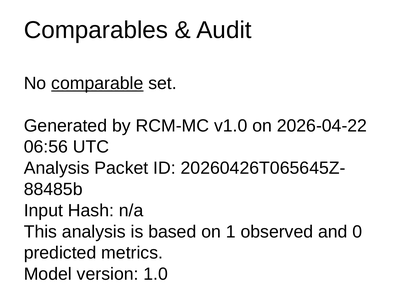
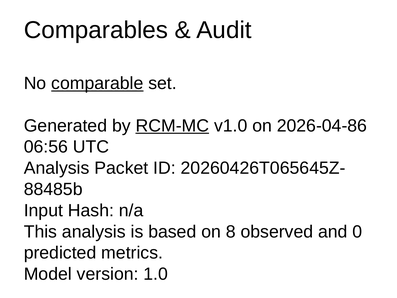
RCM-MC underline: none -> present (172, 126)
2026-04-22: 2026-04-22 -> 2026-04-86 (322, 126)
1: 1 -> 8 (231, 232)
